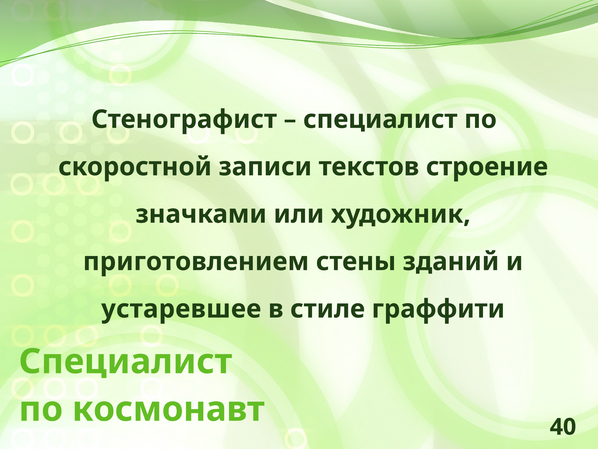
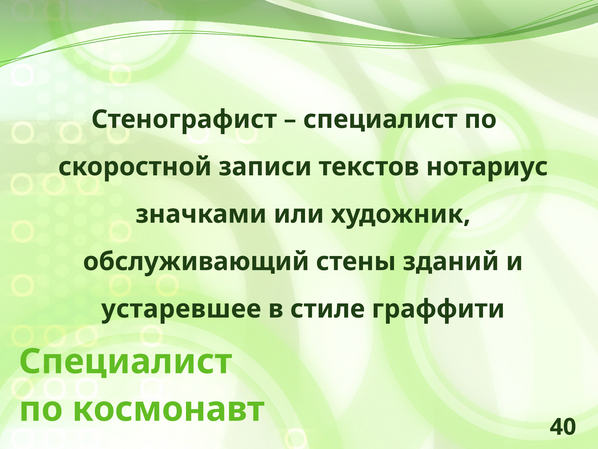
строение: строение -> нотариус (487, 167)
приготовлением: приготовлением -> обслуживающий (196, 261)
